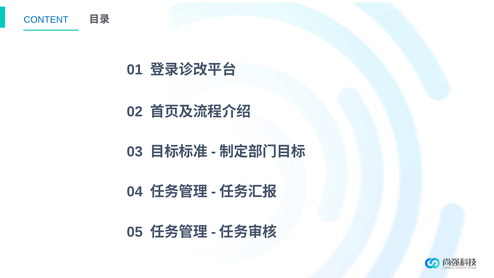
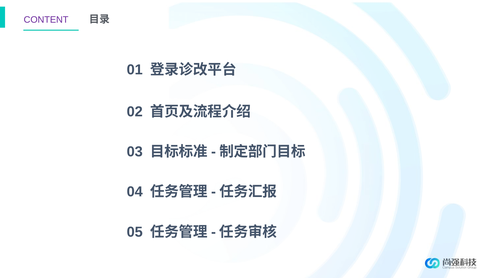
CONTENT colour: blue -> purple (46, 20)
